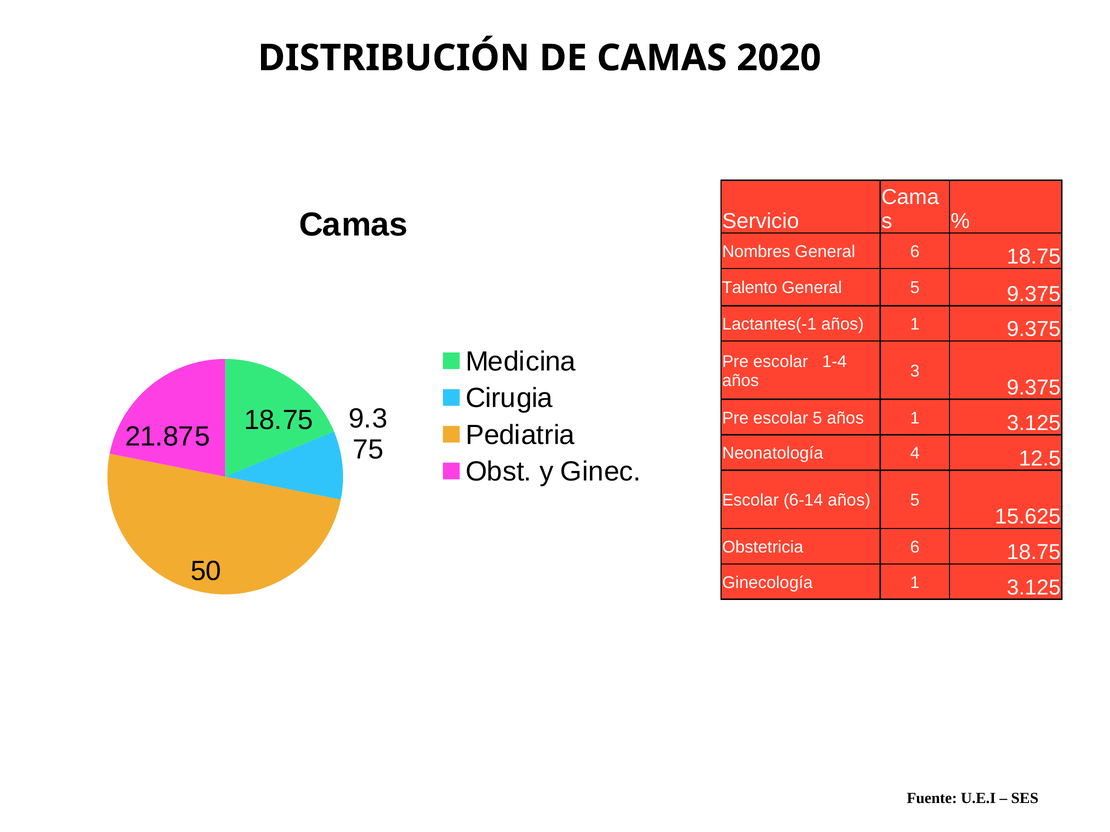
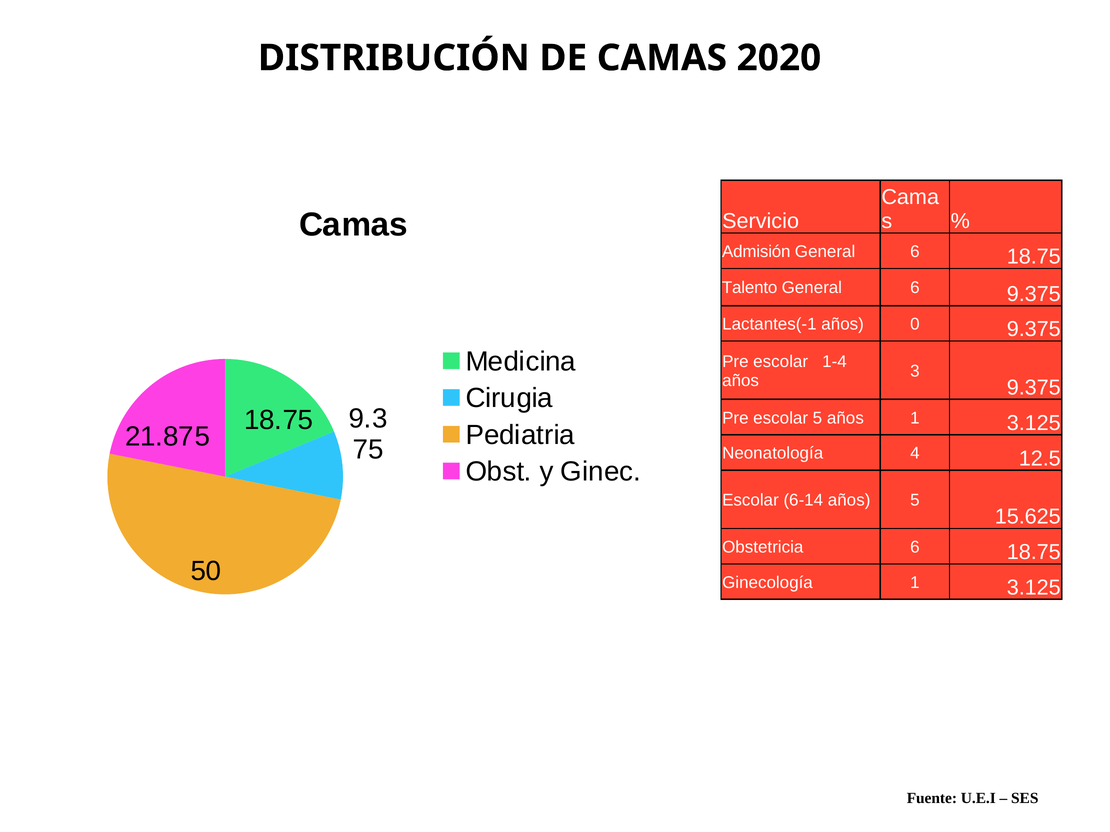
Nombres: Nombres -> Admisión (756, 252)
5: 5 -> 6 (915, 288)
Lactantes(-1 años 1: 1 -> 0 (915, 324)
